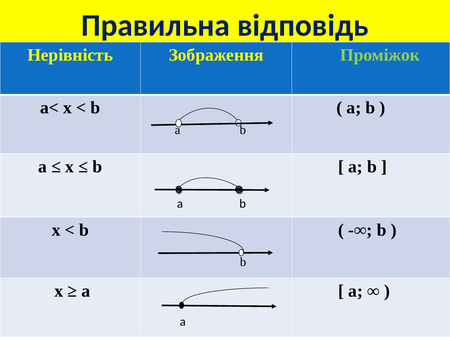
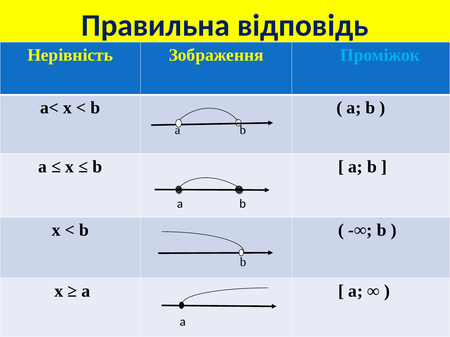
Проміжок colour: light green -> light blue (380, 55)
